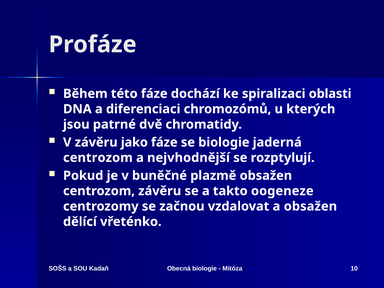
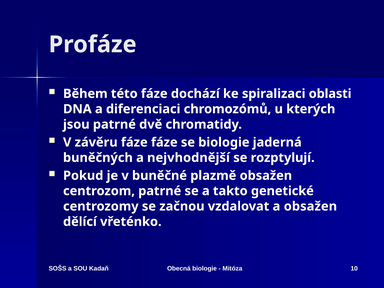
závěru jako: jako -> fáze (134, 142)
centrozom: centrozom -> buněčných (98, 158)
centrozom závěru: závěru -> patrné (160, 191)
oogeneze: oogeneze -> genetické (282, 191)
